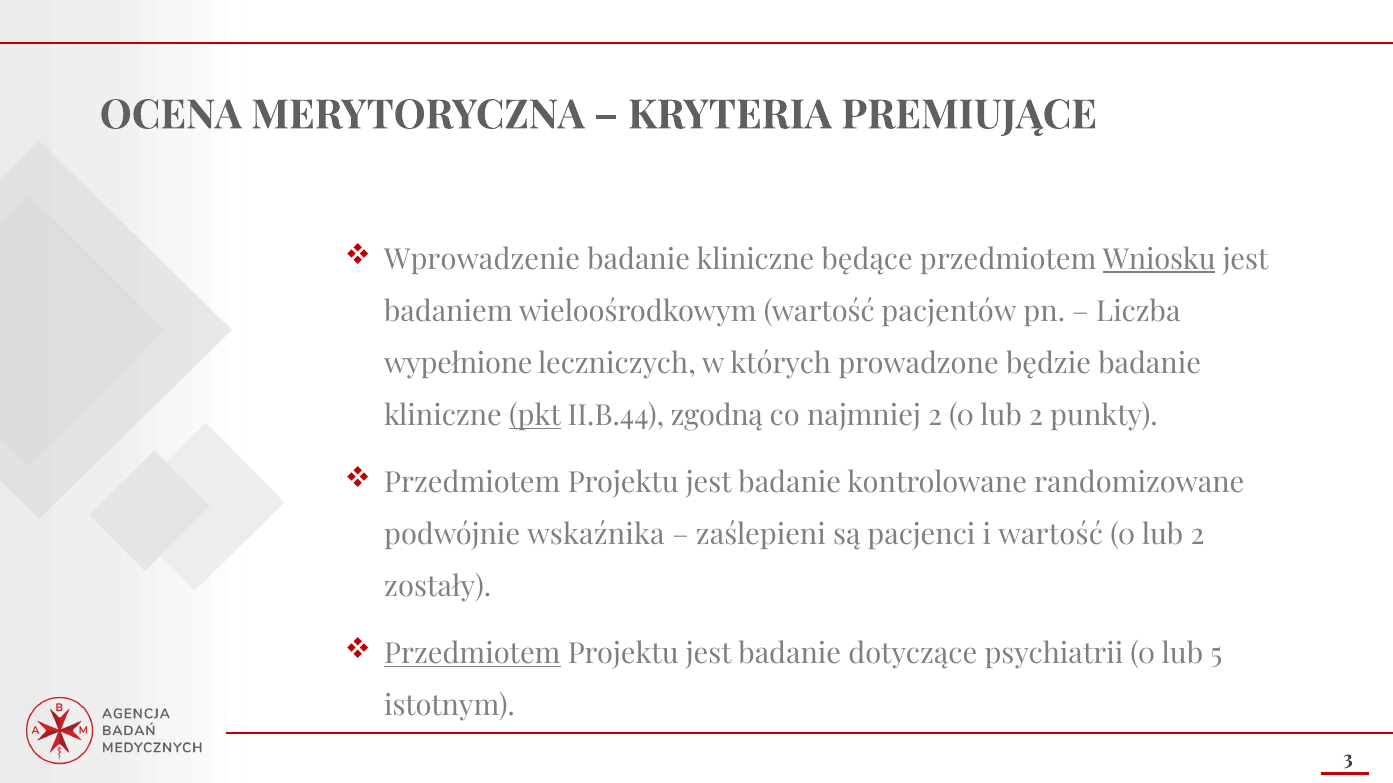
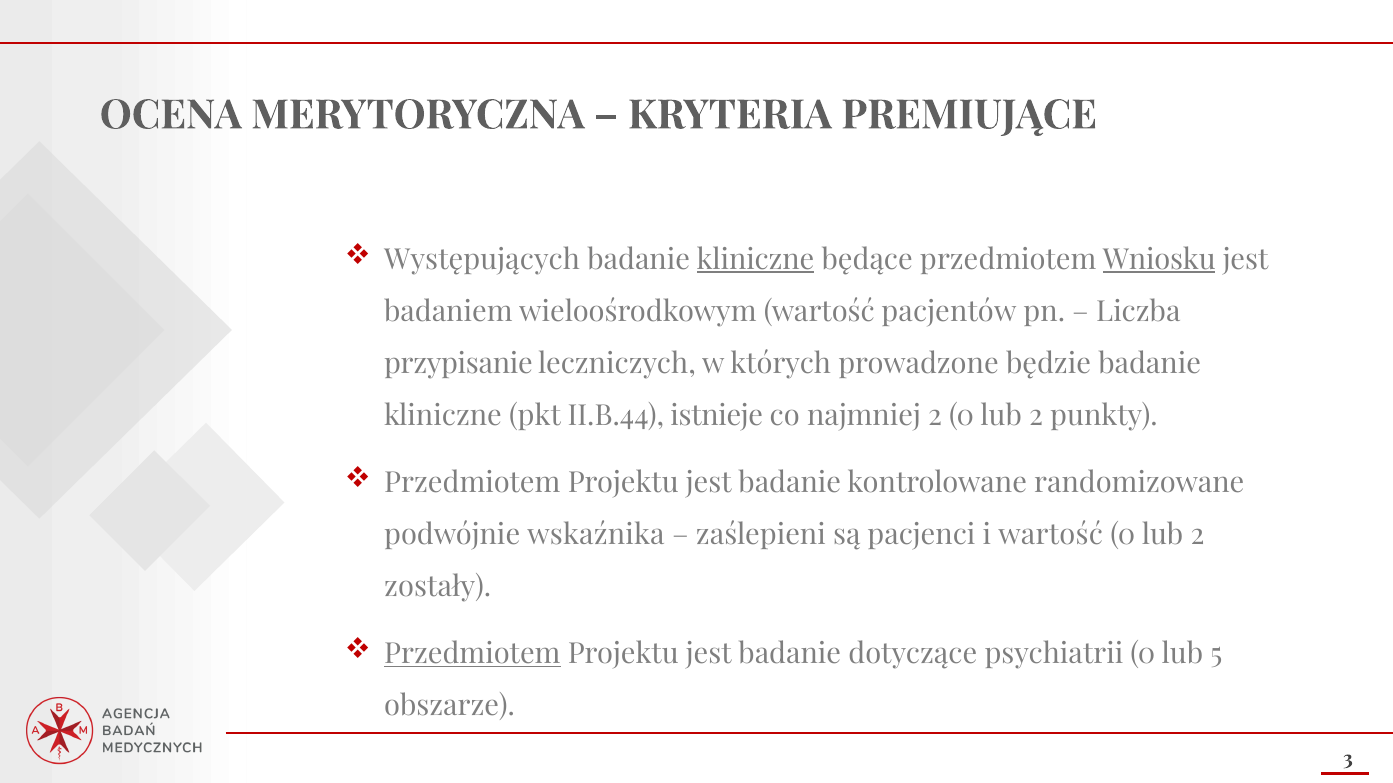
Wprowadzenie: Wprowadzenie -> Występujących (482, 260)
kliniczne underline: none -> present (755, 260)
wypełnione: wypełnione -> przypisanie (458, 364)
pkt underline: present -> none (535, 416)
zgodną: zgodną -> istnieje (717, 416)
istotnym: istotnym -> obszarze (450, 707)
